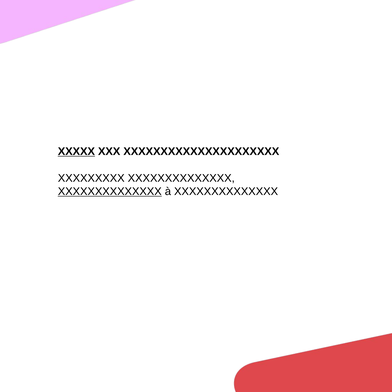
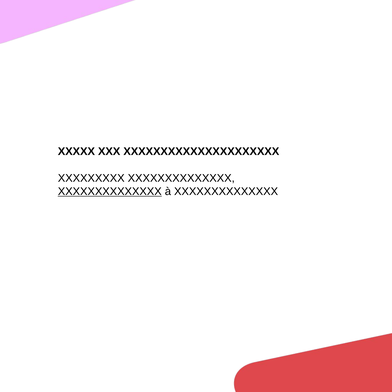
XXXXX underline: present -> none (76, 151)
